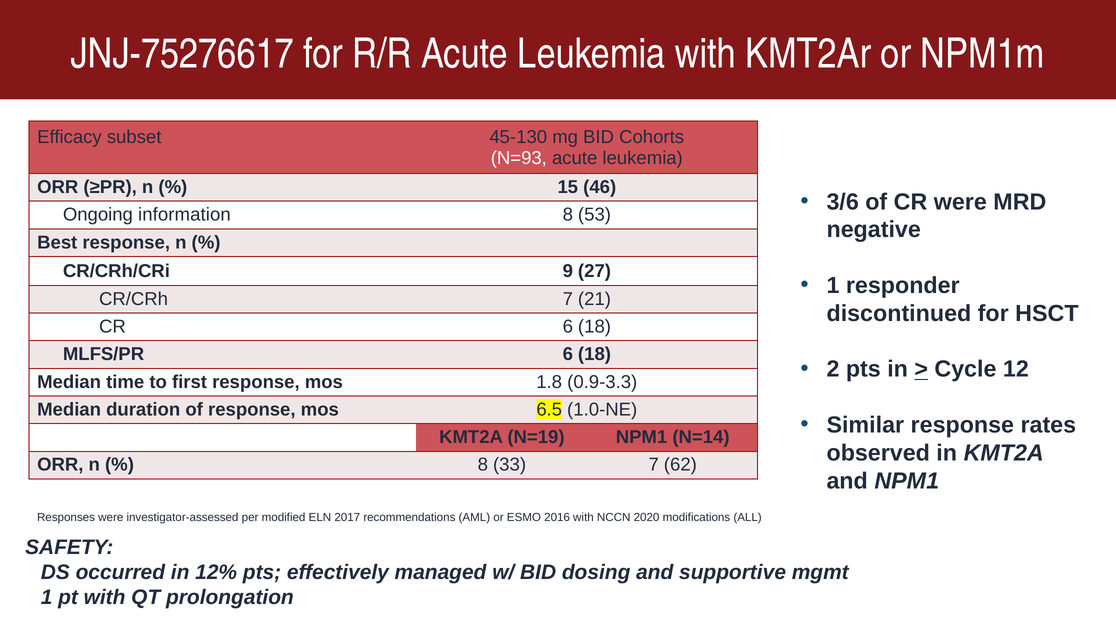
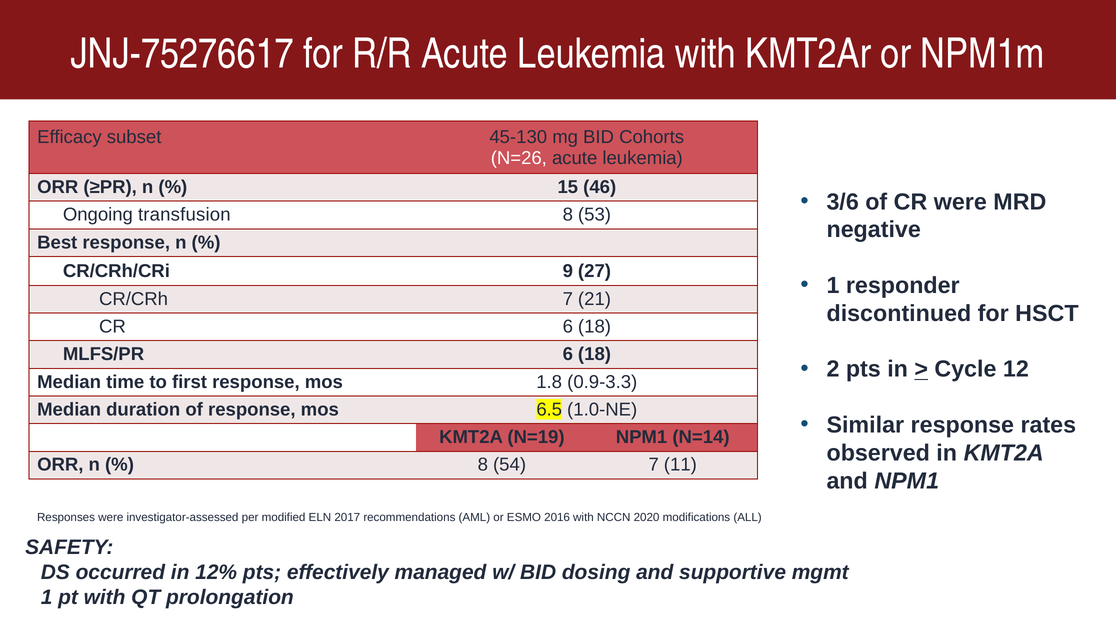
N=93: N=93 -> N=26 (519, 158)
information: information -> transfusion (184, 215)
33: 33 -> 54 (510, 465)
62: 62 -> 11 (680, 465)
